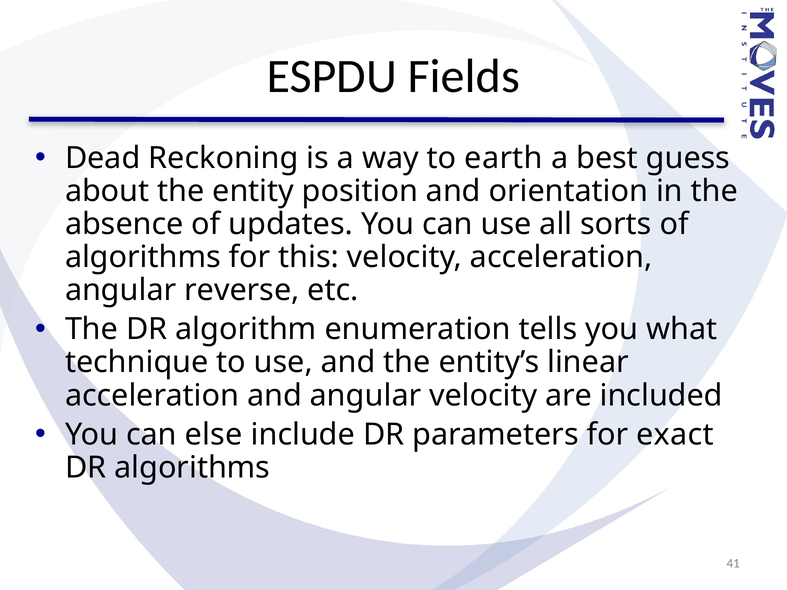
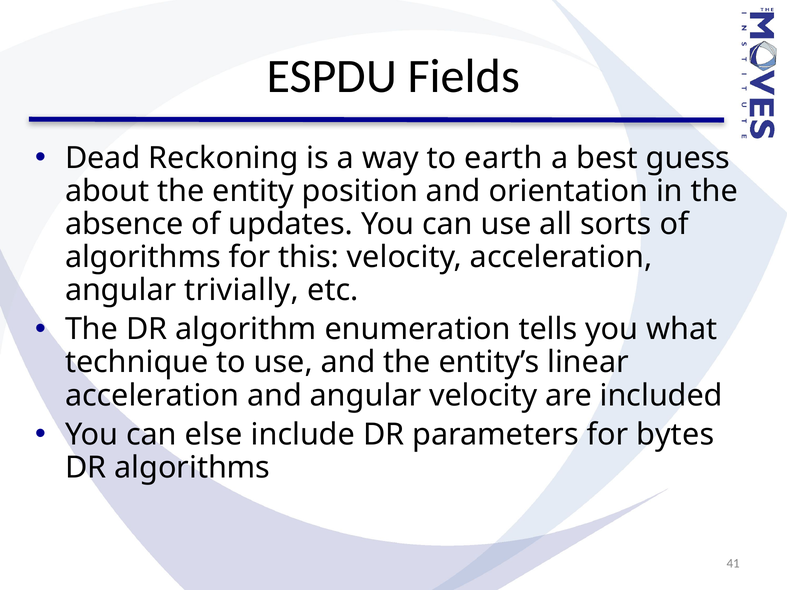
reverse: reverse -> trivially (242, 290)
exact: exact -> bytes (675, 435)
